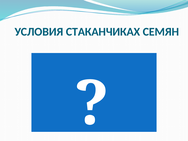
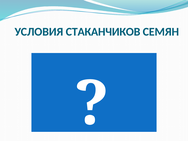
СТАКАНЧИКАХ: СТАКАНЧИКАХ -> СТАКАНЧИКОВ (103, 32)
